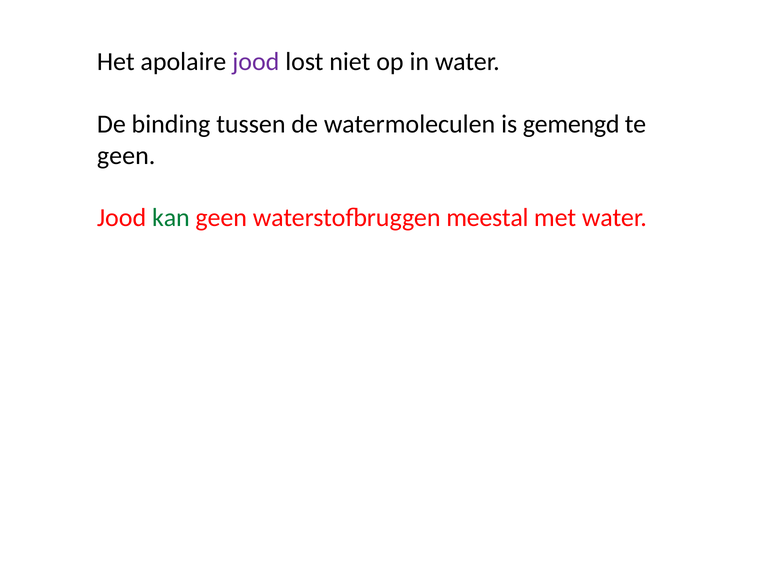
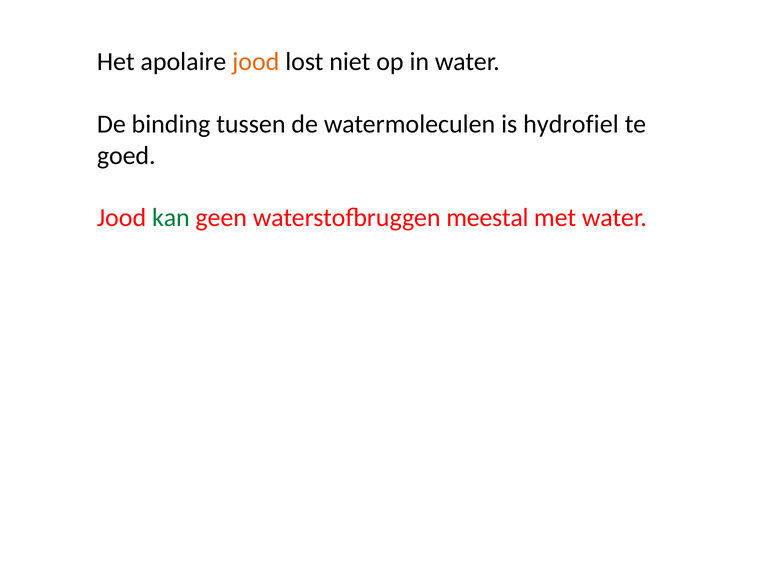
jood colour: purple -> orange (256, 62)
gemengd: gemengd -> hydrofiel (571, 124)
geen: geen -> goed (126, 155)
